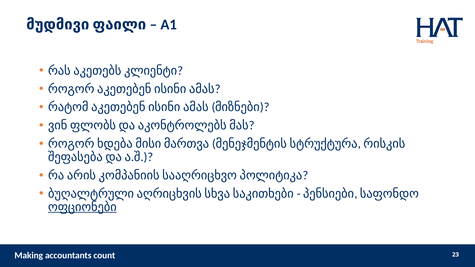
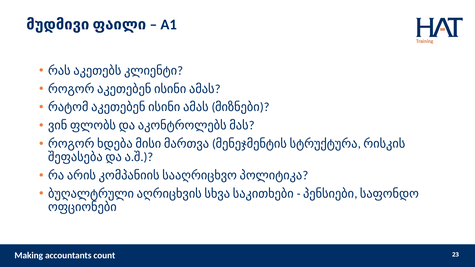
ოფციონები underline: present -> none (82, 207)
